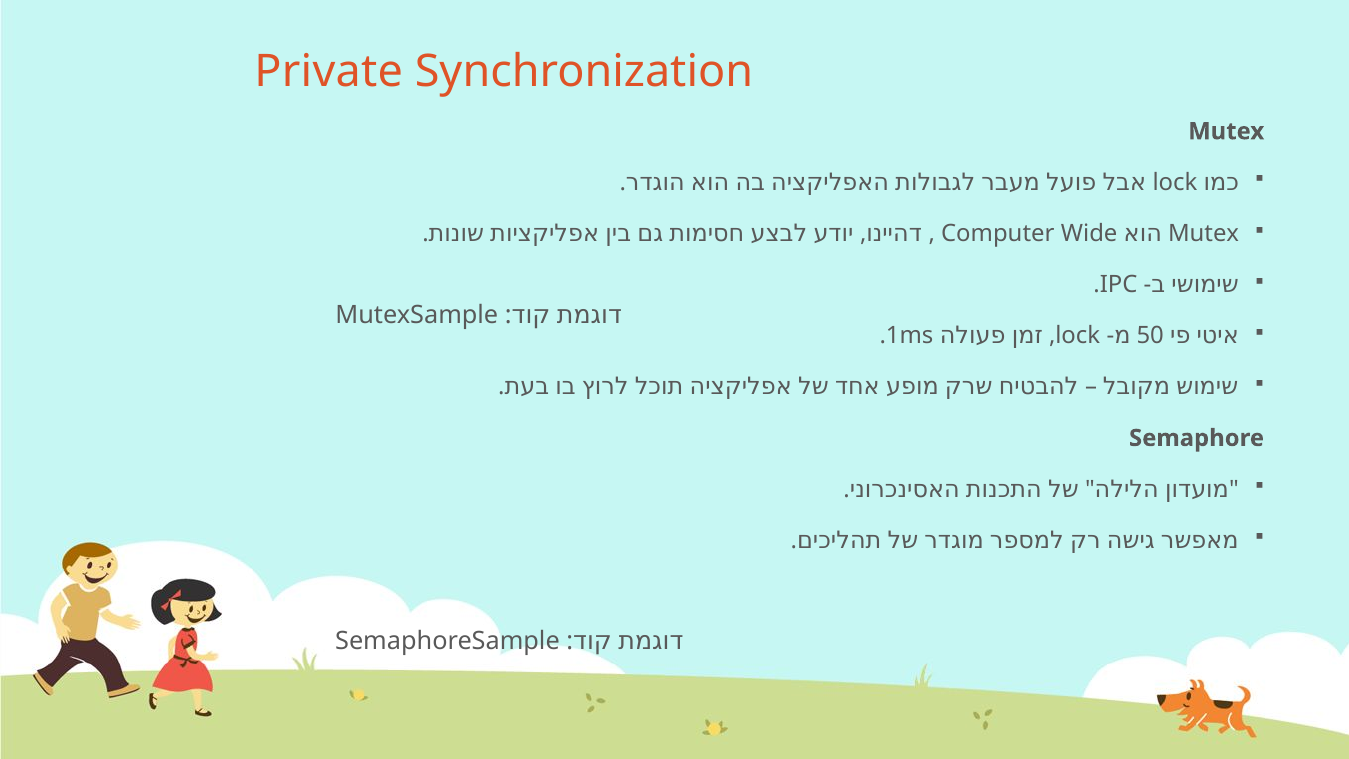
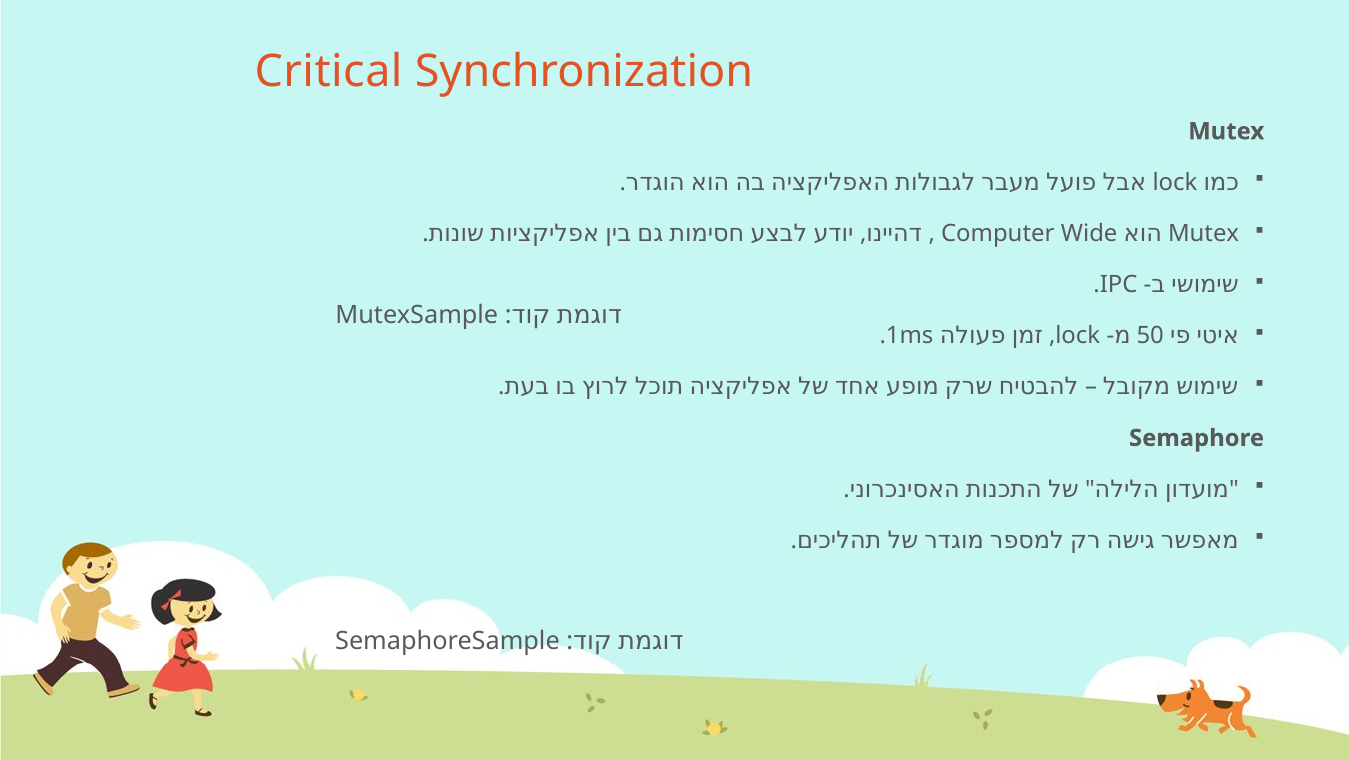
Private: Private -> Critical (329, 72)
